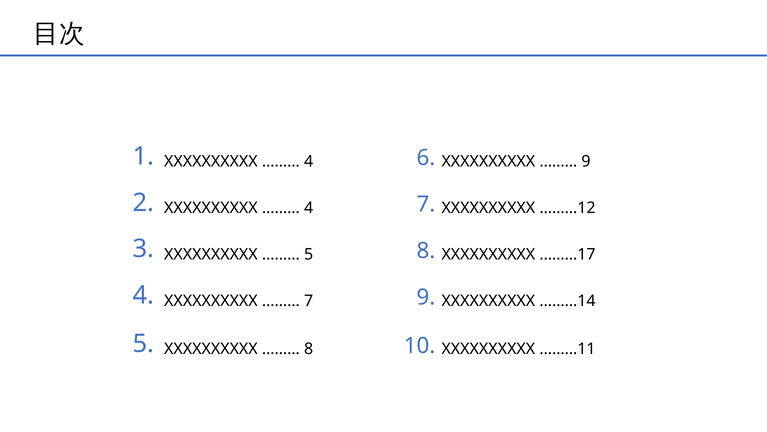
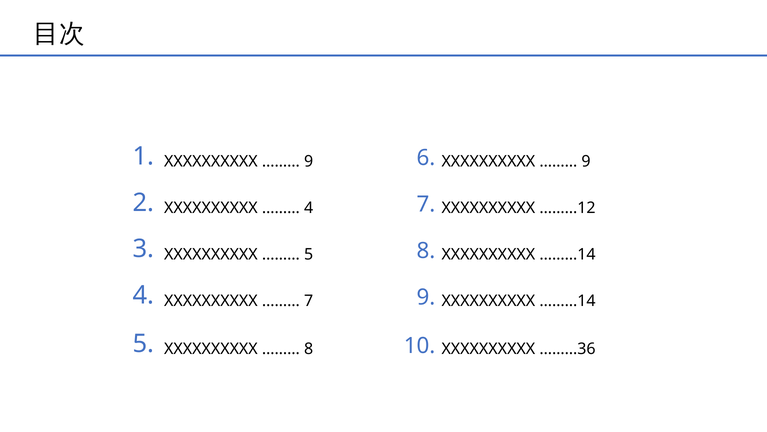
4: 4 -> 9 (309, 161)
………17: ………17 -> ………14 (568, 254)
………11: ………11 -> ………36 (568, 349)
